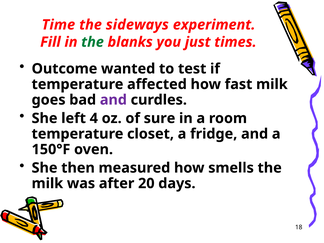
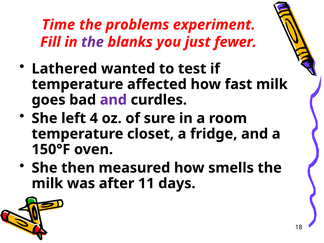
sideways: sideways -> problems (137, 25)
the colour: green -> purple (93, 42)
times: times -> fewer (236, 42)
Outcome: Outcome -> Lathered (64, 69)
20: 20 -> 11 (146, 183)
